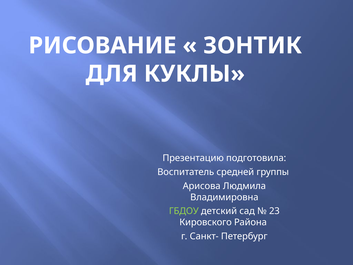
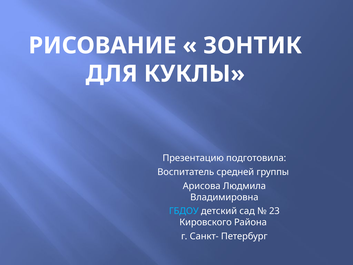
ГБДОУ colour: light green -> light blue (184, 211)
